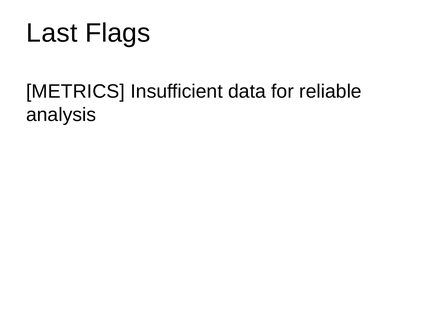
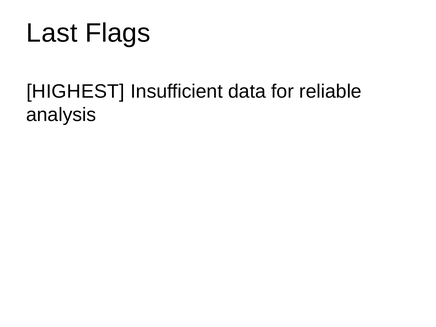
METRICS: METRICS -> HIGHEST (75, 91)
